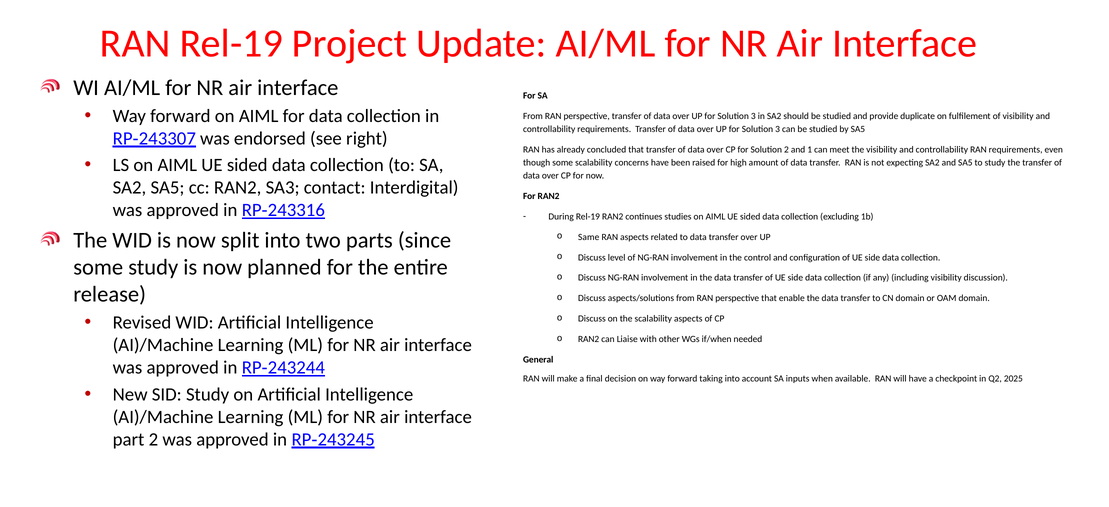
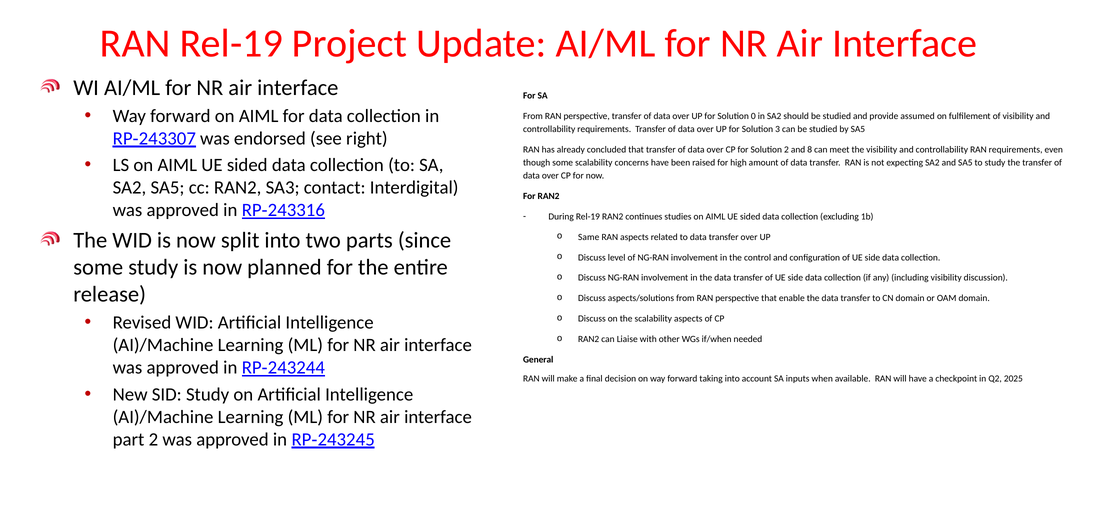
3: 3 -> 0 (753, 116)
duplicate: duplicate -> assumed (918, 116)
1: 1 -> 8 (810, 150)
